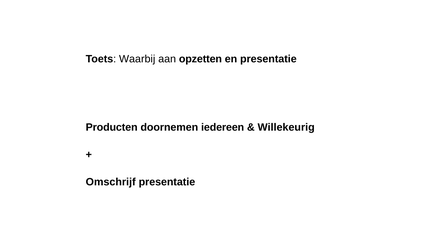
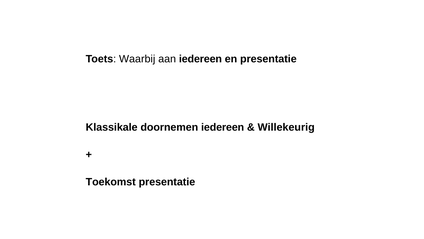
aan opzetten: opzetten -> iedereen (200, 59)
Producten: Producten -> Klassikale (112, 127)
Omschrijf: Omschrijf -> Toekomst (111, 181)
